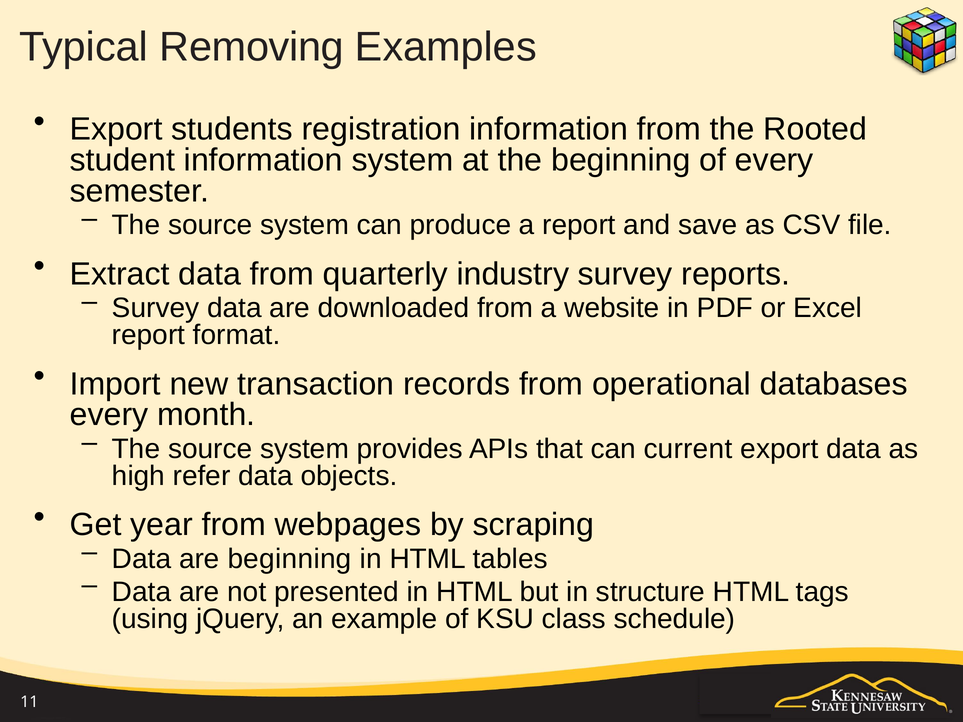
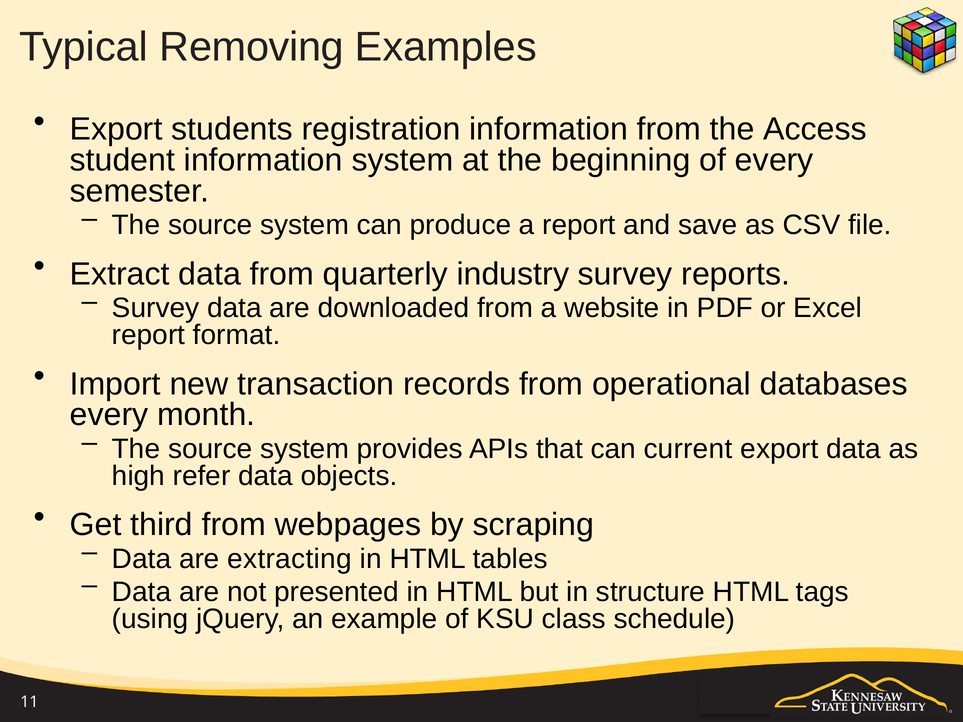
Rooted: Rooted -> Access (815, 129)
year: year -> third (162, 525)
are beginning: beginning -> extracting (290, 559)
